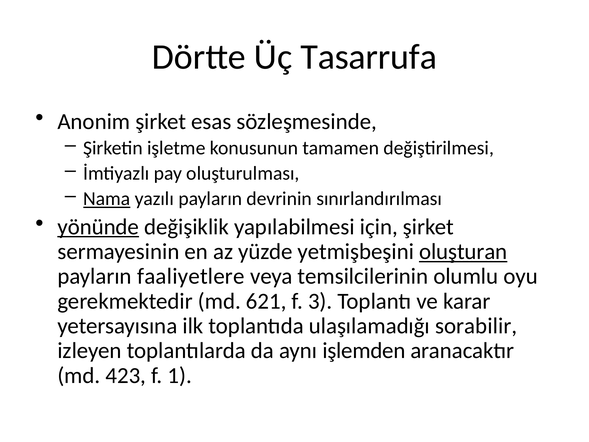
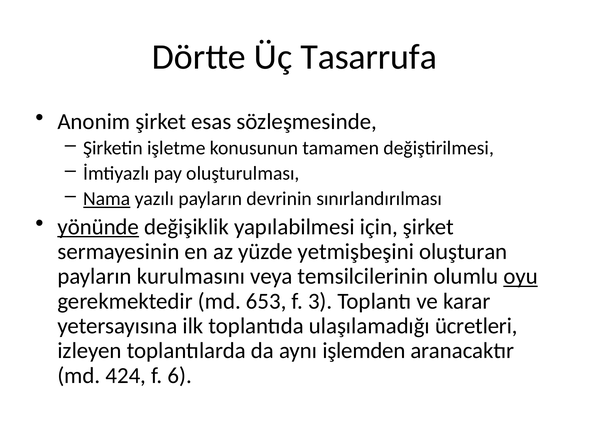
oluşturan underline: present -> none (463, 252)
faaliyetlere: faaliyetlere -> kurulmasını (191, 276)
oyu underline: none -> present (521, 276)
621: 621 -> 653 (266, 301)
sorabilir: sorabilir -> ücretleri (476, 326)
423: 423 -> 424 (126, 375)
1: 1 -> 6 (180, 375)
